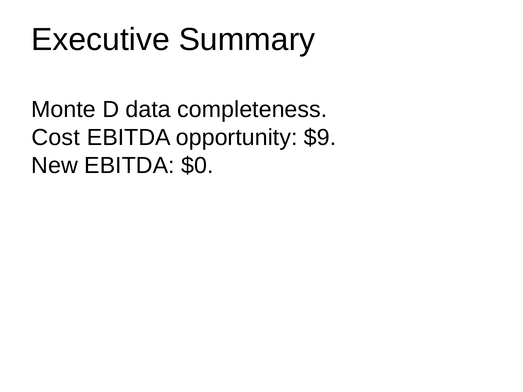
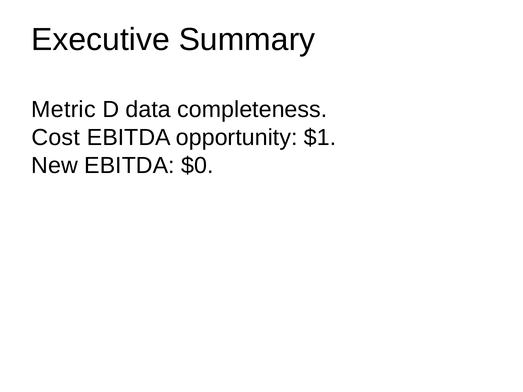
Monte: Monte -> Metric (63, 110)
$9: $9 -> $1 (320, 138)
